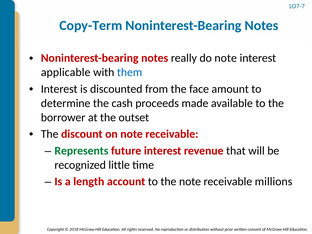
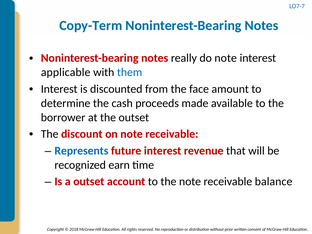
Represents colour: green -> blue (81, 151)
little: little -> earn (119, 165)
a length: length -> outset (89, 181)
millions: millions -> balance (274, 181)
